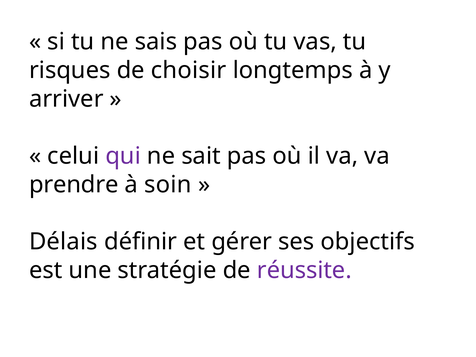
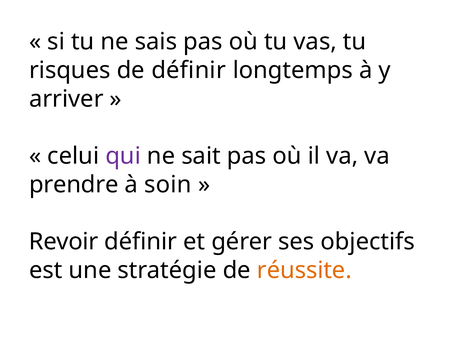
de choisir: choisir -> définir (189, 70)
Délais: Délais -> Revoir (64, 242)
réussite colour: purple -> orange (304, 270)
